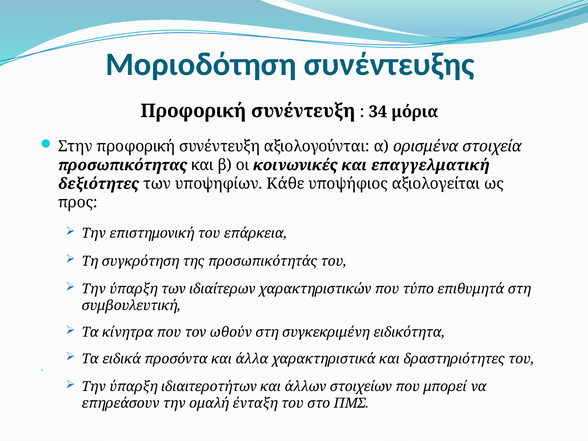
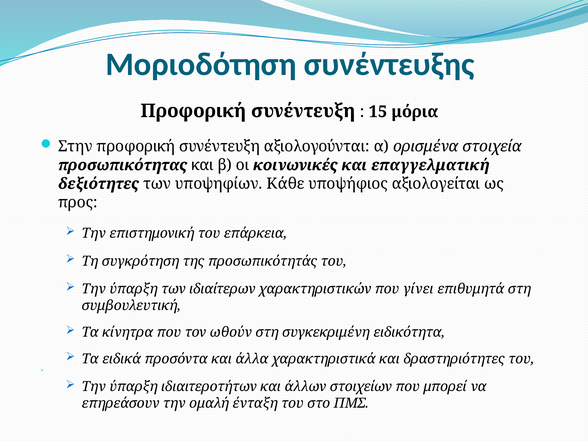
34: 34 -> 15 (378, 112)
τύπο: τύπο -> γίνει (418, 289)
